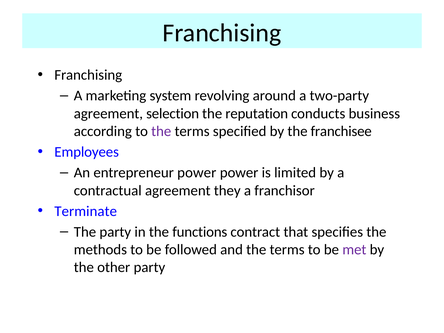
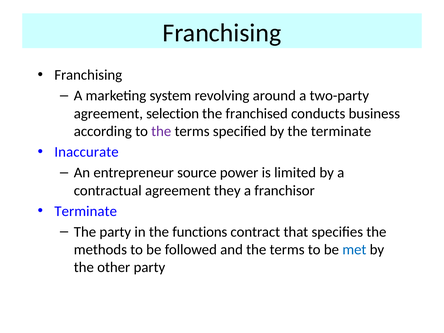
reputation: reputation -> franchised (257, 114)
the franchisee: franchisee -> terminate (341, 131)
Employees: Employees -> Inaccurate (87, 152)
entrepreneur power: power -> source (197, 173)
met colour: purple -> blue (354, 250)
